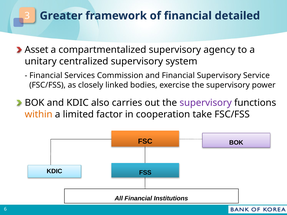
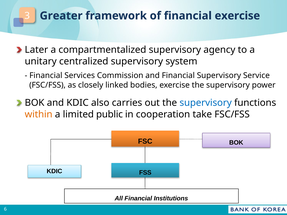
financial detailed: detailed -> exercise (237, 16)
Asset: Asset -> Later (36, 50)
supervisory colour: purple -> blue (206, 103)
factor: factor -> public (109, 114)
